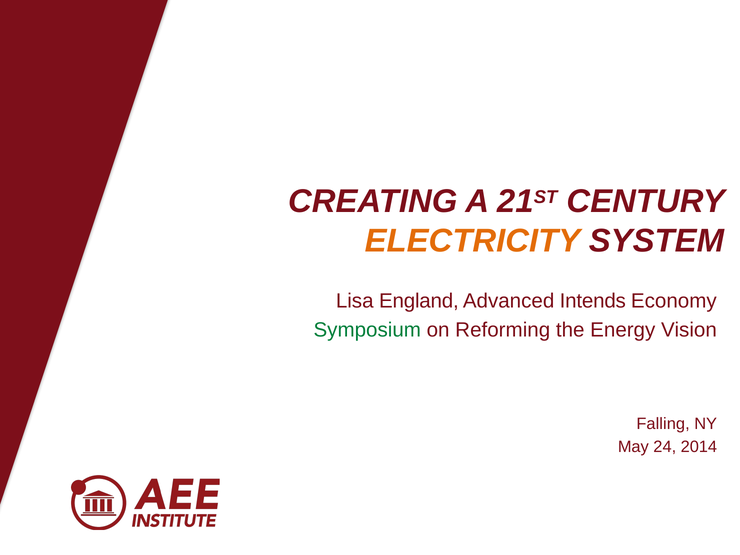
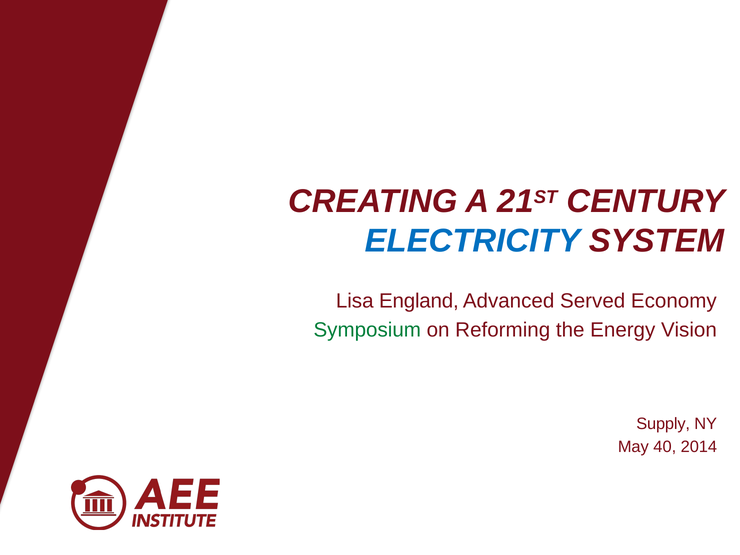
ELECTRICITY colour: orange -> blue (472, 241)
Intends: Intends -> Served (593, 301)
Falling: Falling -> Supply (663, 424)
24: 24 -> 40 (665, 447)
